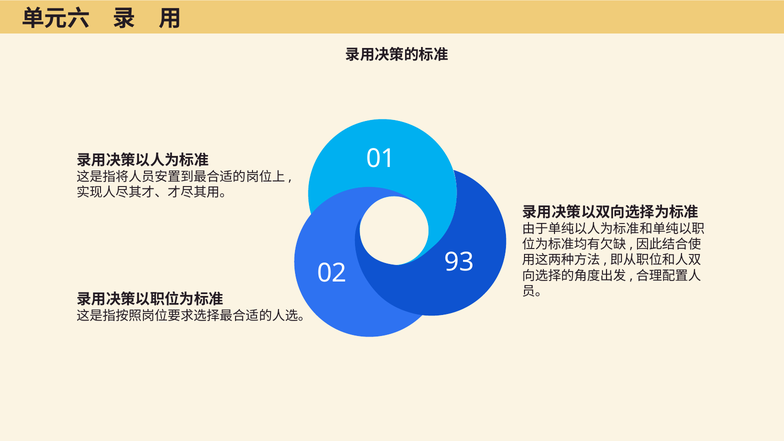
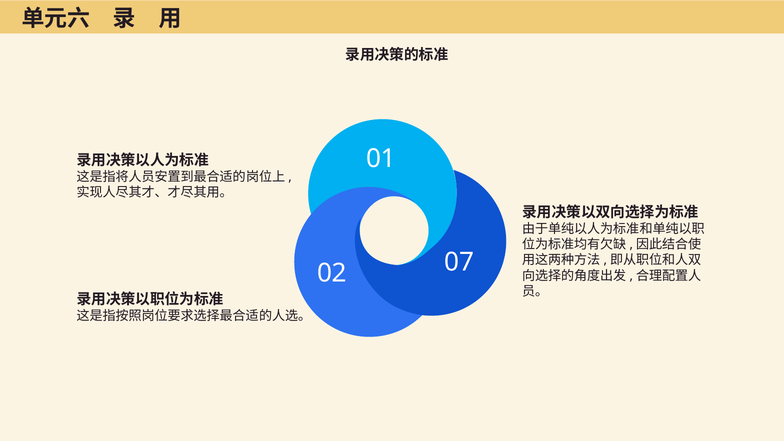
93: 93 -> 07 (459, 262)
